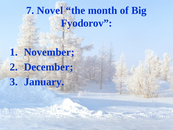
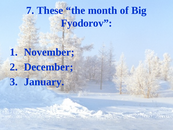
Novel: Novel -> These (50, 10)
